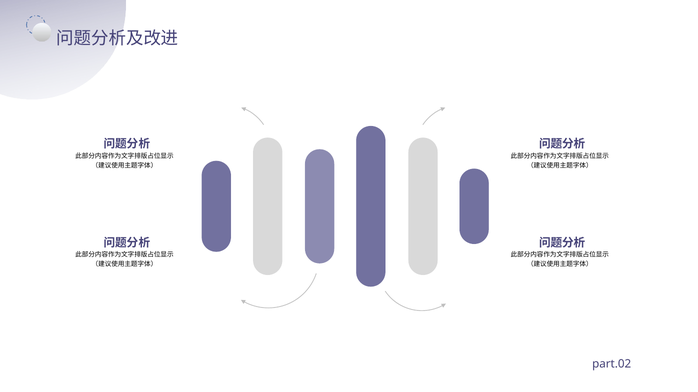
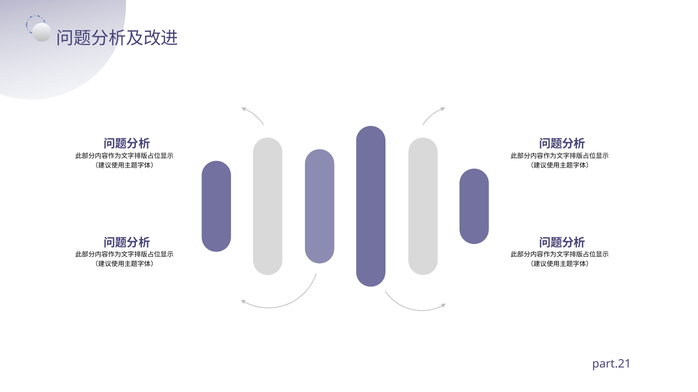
part.02: part.02 -> part.21 (612, 364)
